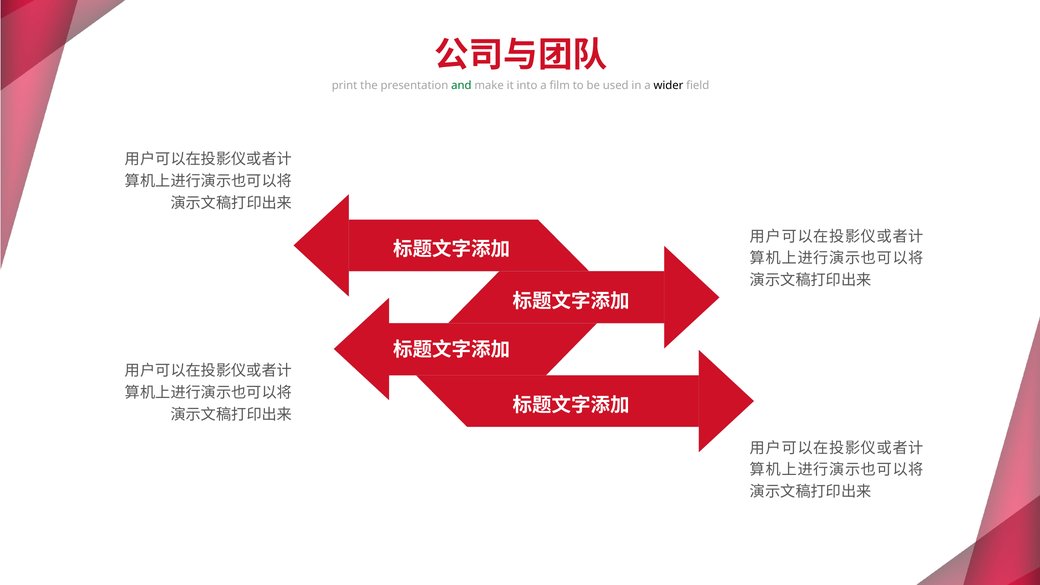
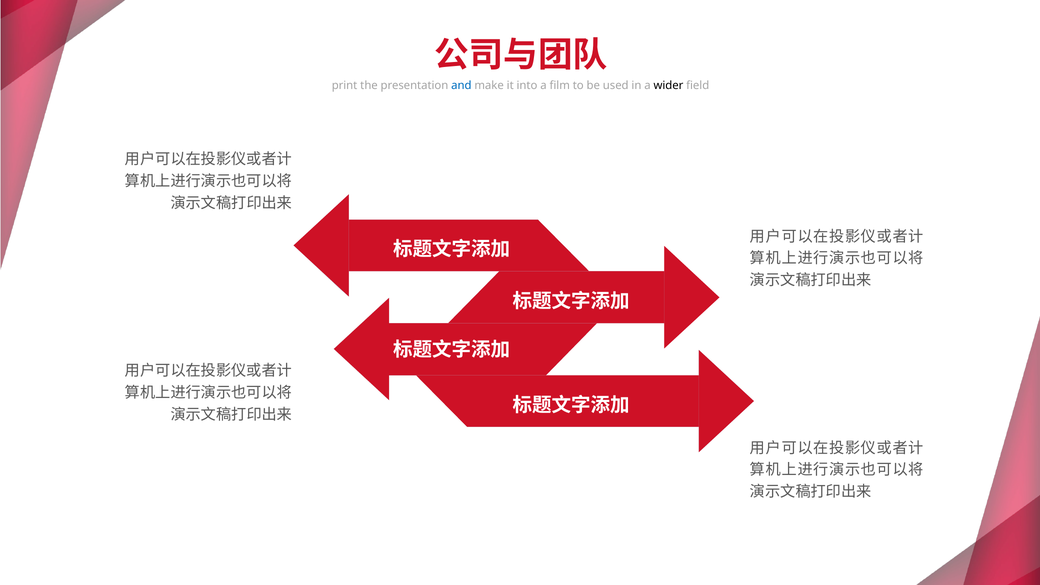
and colour: green -> blue (461, 86)
